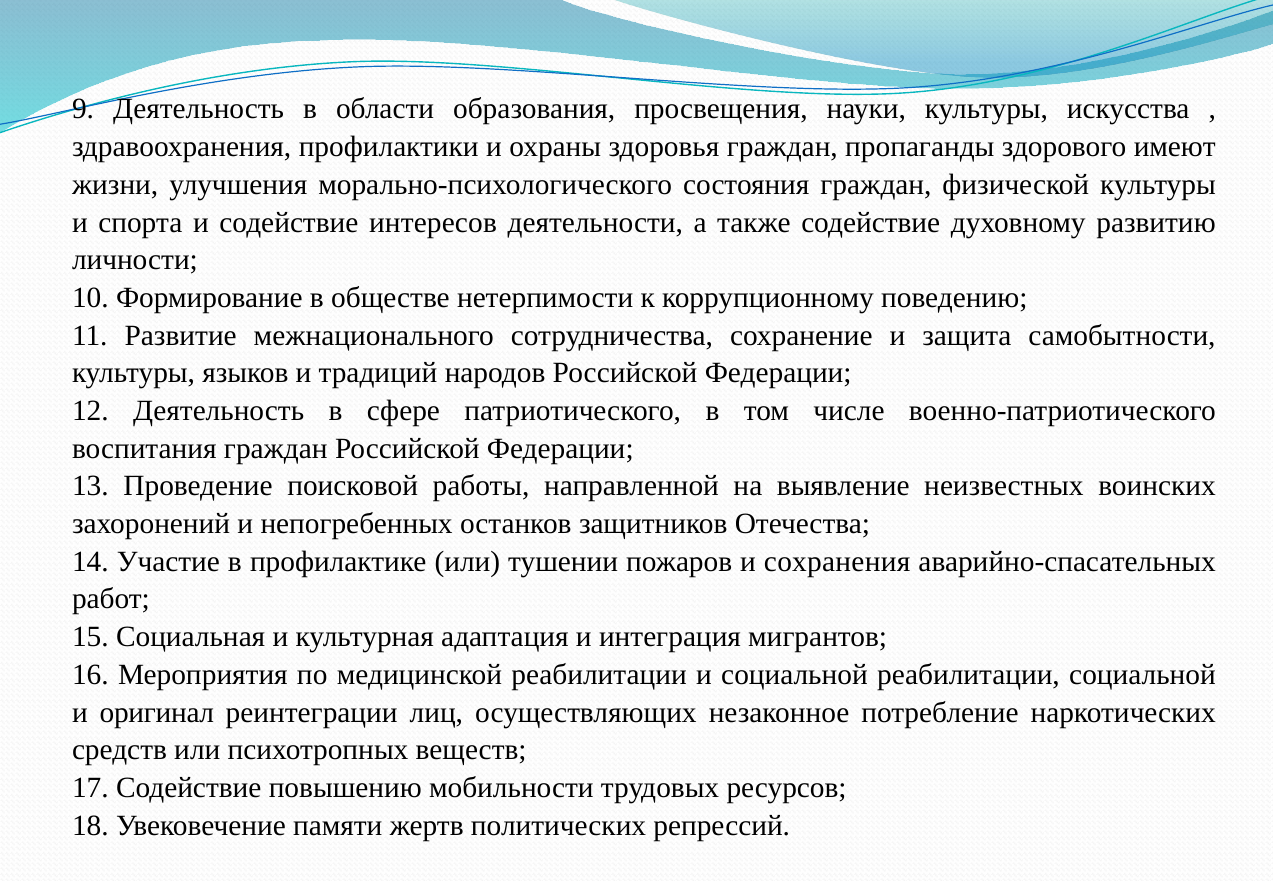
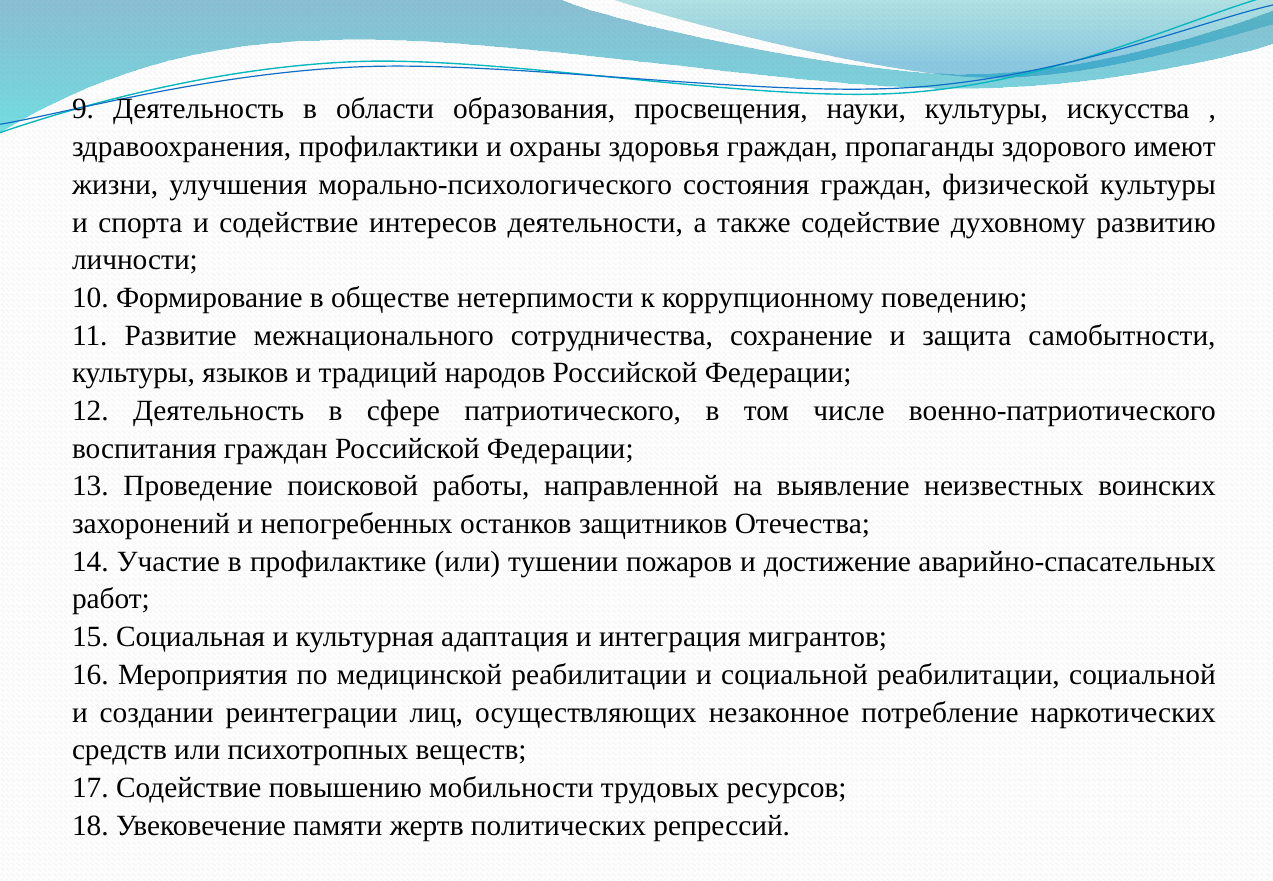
сохранения: сохранения -> достижение (837, 562)
оригинал: оригинал -> создании (157, 713)
